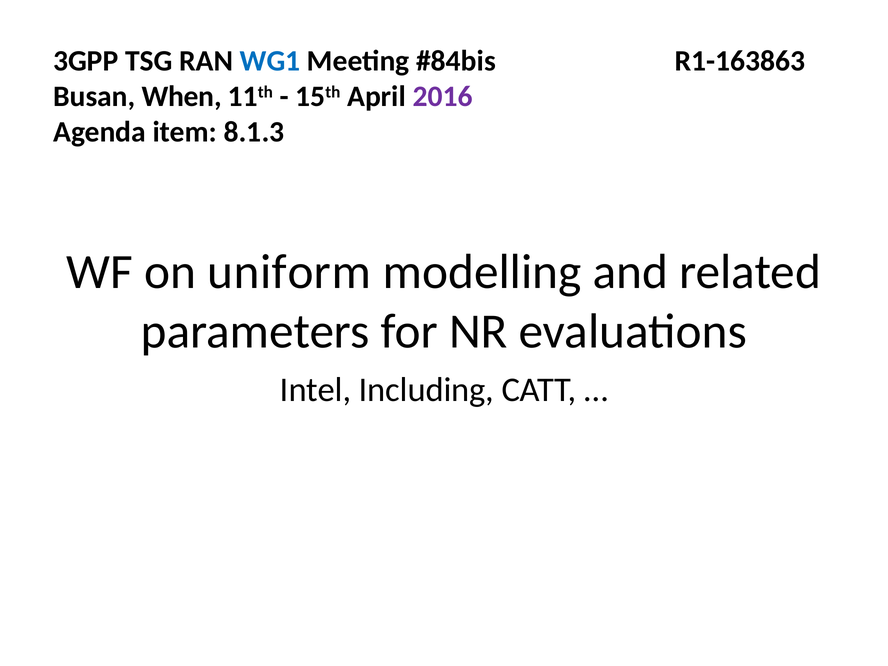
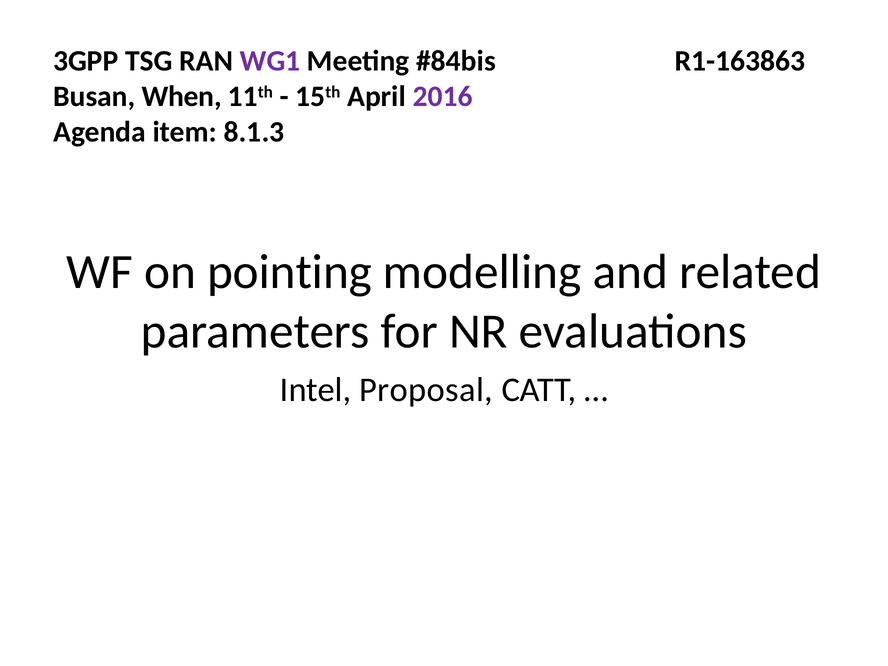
WG1 colour: blue -> purple (270, 61)
uniform: uniform -> pointing (290, 272)
Including: Including -> Proposal (426, 390)
